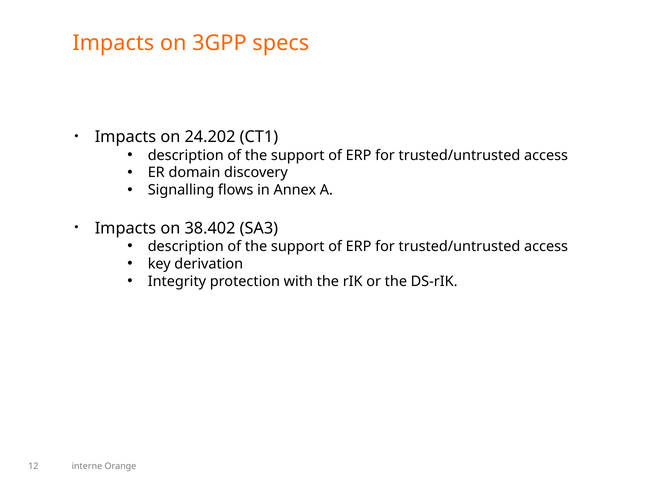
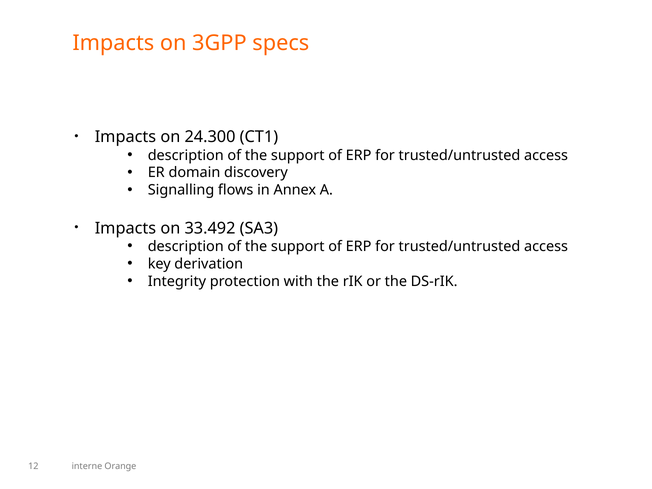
24.202: 24.202 -> 24.300 (210, 137)
38.402: 38.402 -> 33.492 (210, 228)
